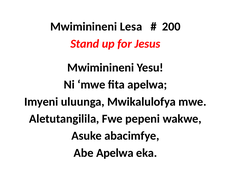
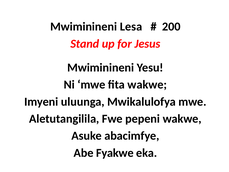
fita apelwa: apelwa -> wakwe (147, 84)
Abe Apelwa: Apelwa -> Fyakwe (115, 153)
